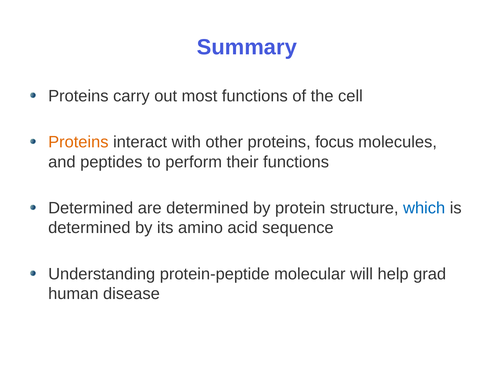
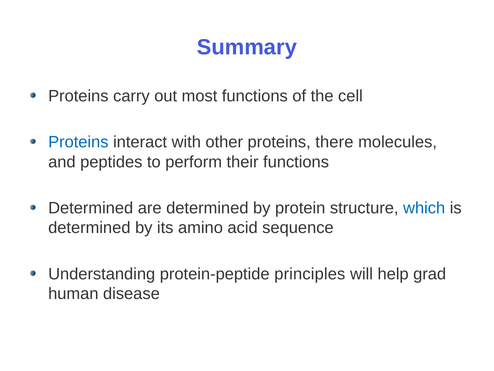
Proteins colour: orange -> blue (78, 142)
focus: focus -> there (334, 142)
molecular: molecular -> principles (310, 274)
